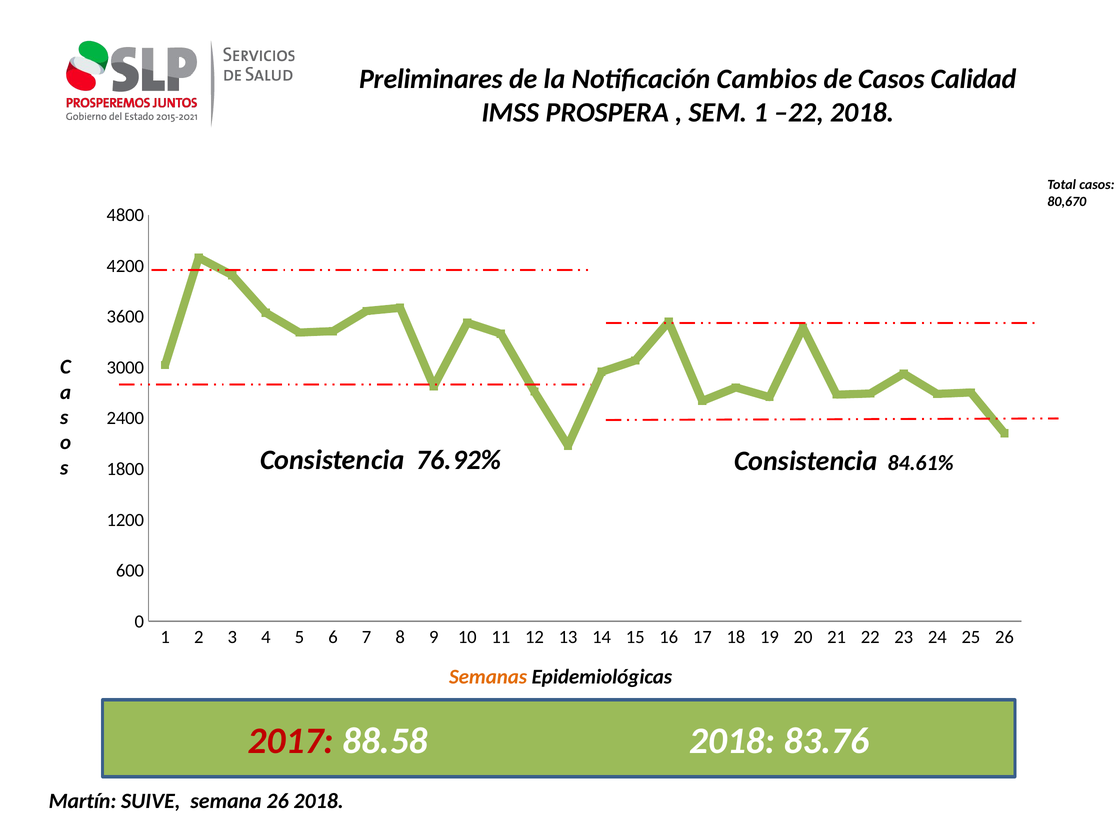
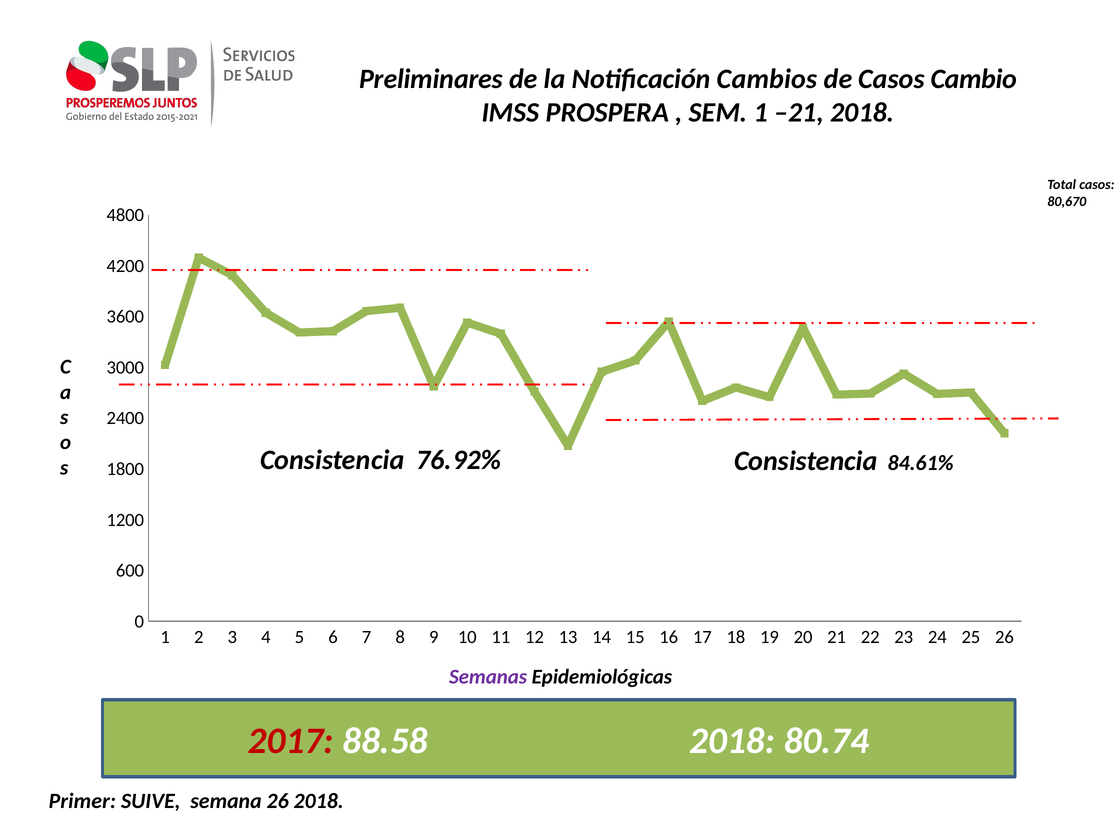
Calidad: Calidad -> Cambio (974, 79)
–22: –22 -> –21 (799, 113)
Semanas colour: orange -> purple (488, 677)
83.76: 83.76 -> 80.74 (826, 741)
Martín: Martín -> Primer (82, 801)
